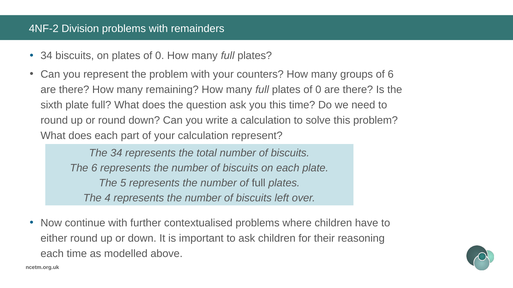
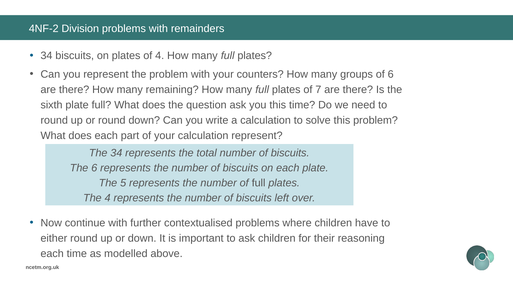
on plates of 0: 0 -> 4 (160, 56)
full plates of 0: 0 -> 7 (318, 90)
